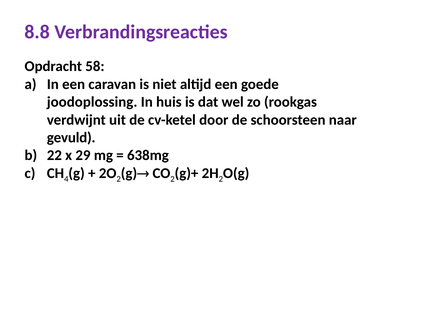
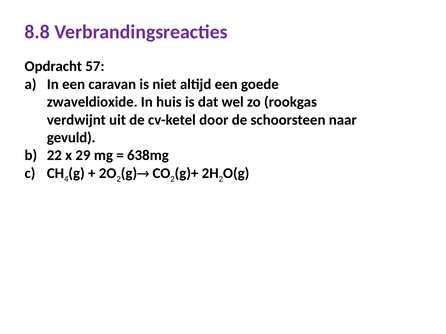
58: 58 -> 57 (95, 66)
joodoplossing: joodoplossing -> zwaveldioxide (92, 102)
